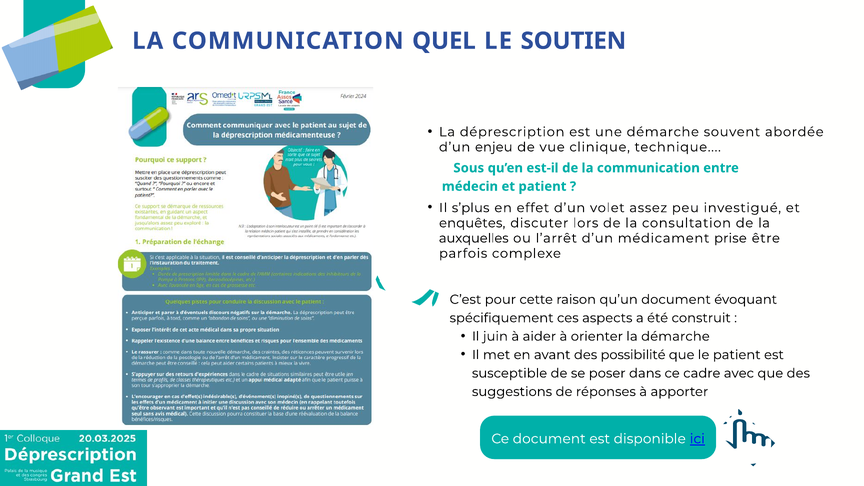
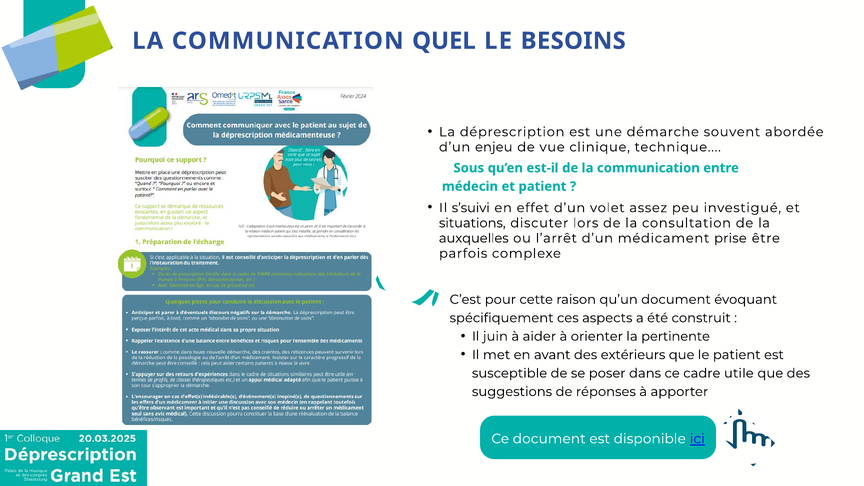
SOUTIEN: SOUTIEN -> BESOINS (573, 41)
s’plus: s’plus -> s’suivi (471, 208)
enquêtes: enquêtes -> situations (472, 223)
la démarche: démarche -> pertinente (676, 336)
possibilité: possibilité -> extérieurs (633, 355)
avec: avec -> utile (739, 373)
